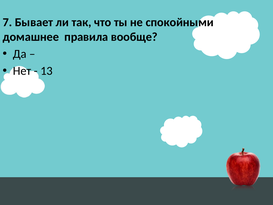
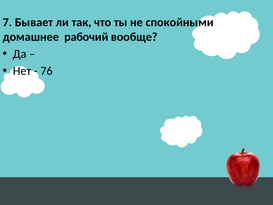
правила: правила -> рабочий (86, 37)
13: 13 -> 76 (47, 71)
